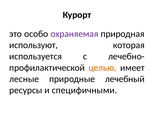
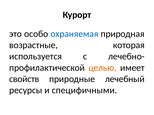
охраняемая colour: purple -> blue (74, 34)
используют: используют -> возрастные (34, 45)
лесные: лесные -> свойств (24, 79)
